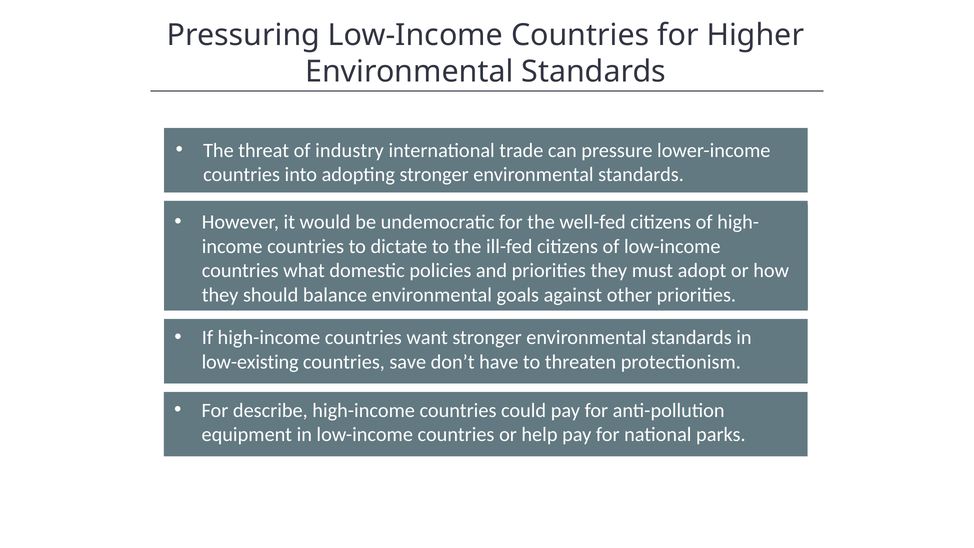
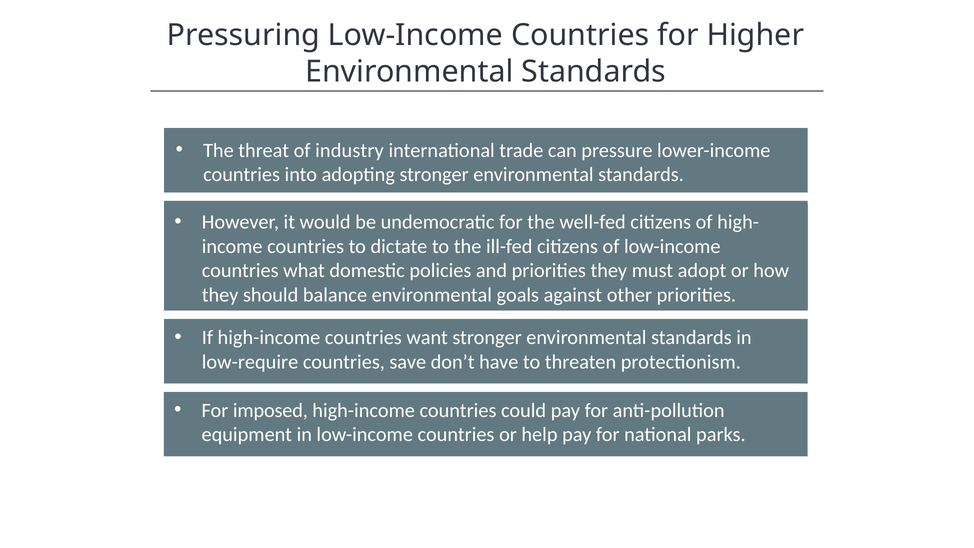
low-existing: low-existing -> low-require (250, 362)
describe: describe -> imposed (270, 410)
